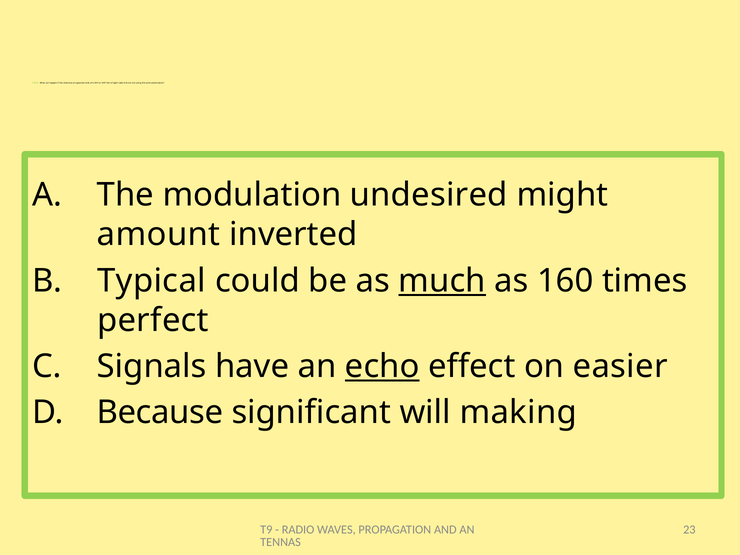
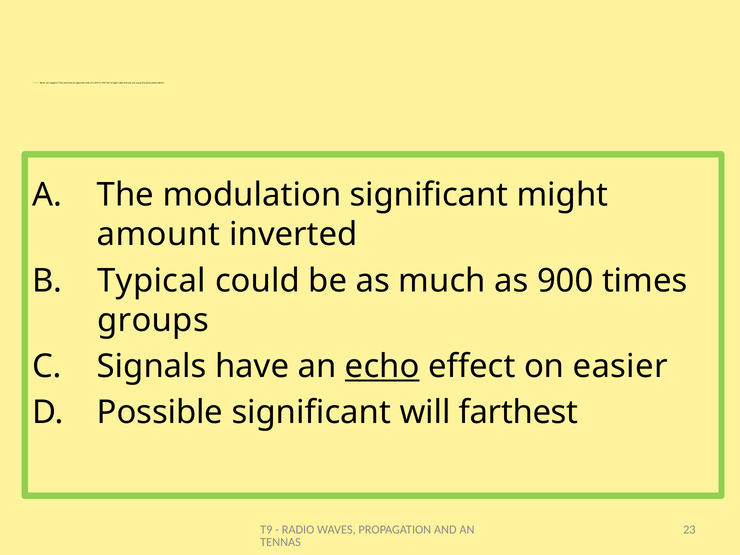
modulation undesired: undesired -> significant (429, 195)
much underline: present -> none (442, 281)
160: 160 -> 900 (565, 281)
perfect: perfect -> groups (153, 320)
Because: Because -> Possible (160, 412)
making: making -> farthest (519, 412)
